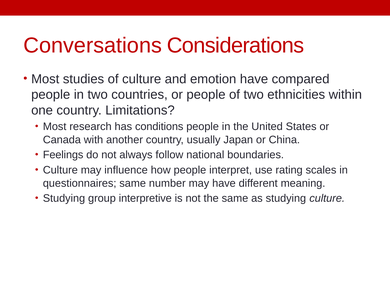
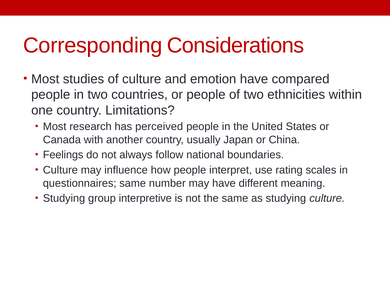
Conversations: Conversations -> Corresponding (93, 45)
conditions: conditions -> perceived (159, 126)
